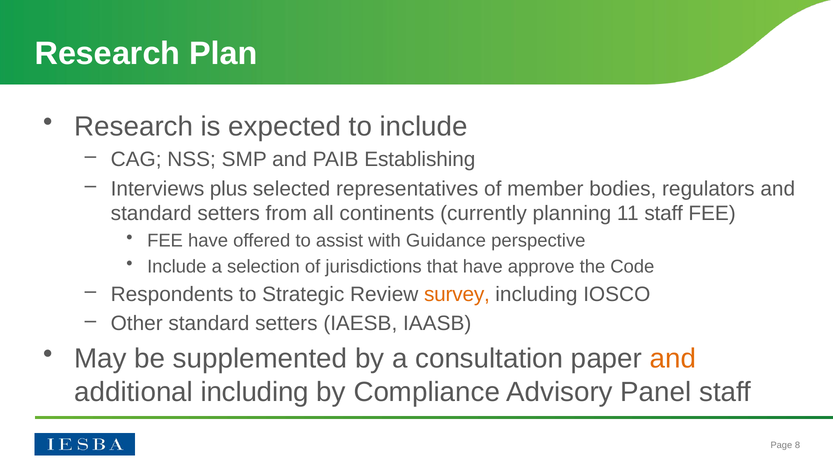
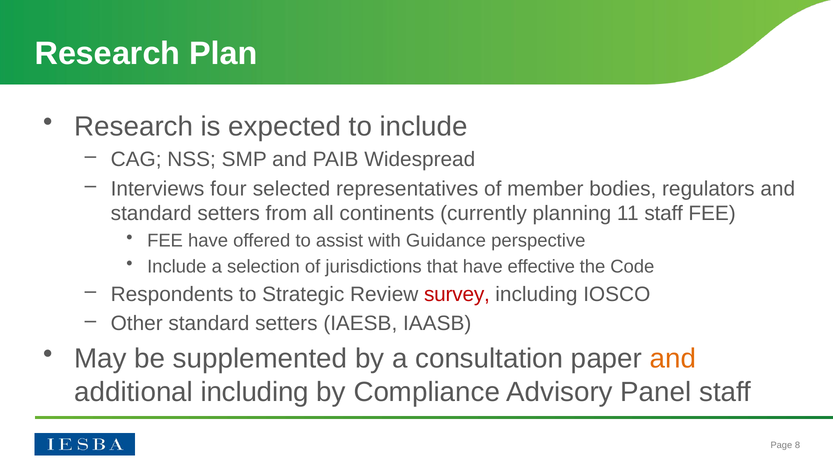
Establishing: Establishing -> Widespread (420, 160)
plus: plus -> four (228, 189)
approve: approve -> effective (541, 267)
survey colour: orange -> red (457, 295)
